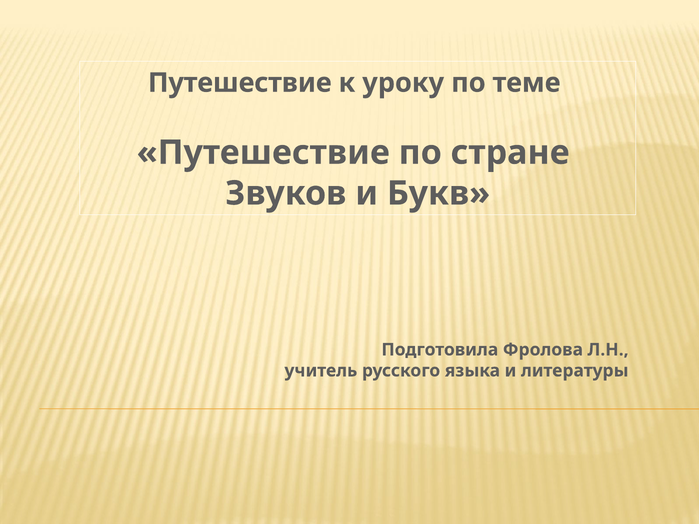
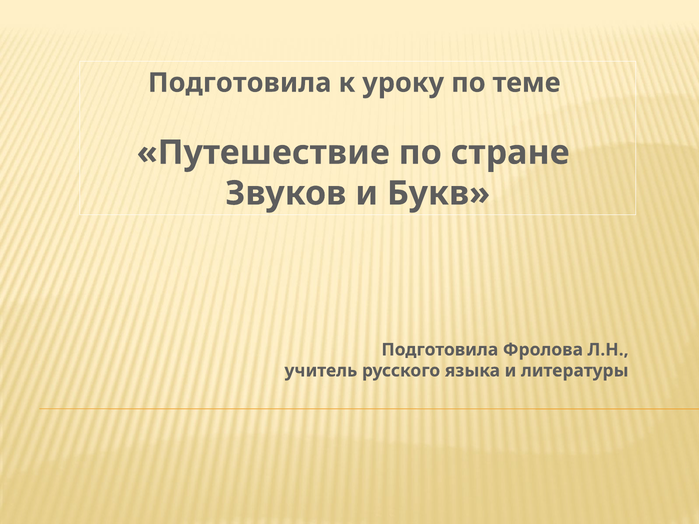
Путешествие: Путешествие -> Подготовила (240, 83)
